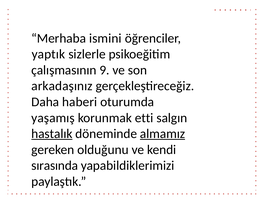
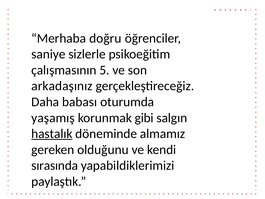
ismini: ismini -> doğru (105, 38)
yaptık: yaptık -> saniye (48, 54)
9: 9 -> 5 (104, 70)
haberi: haberi -> babası (80, 102)
etti: etti -> gibi (144, 118)
almamız underline: present -> none (163, 134)
